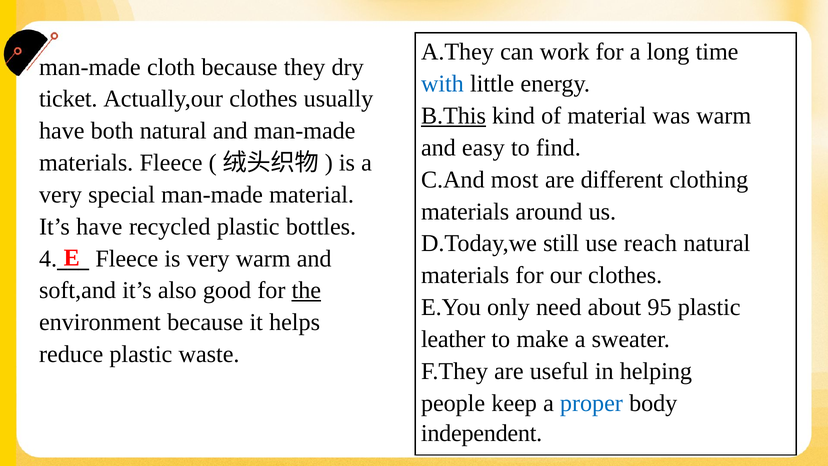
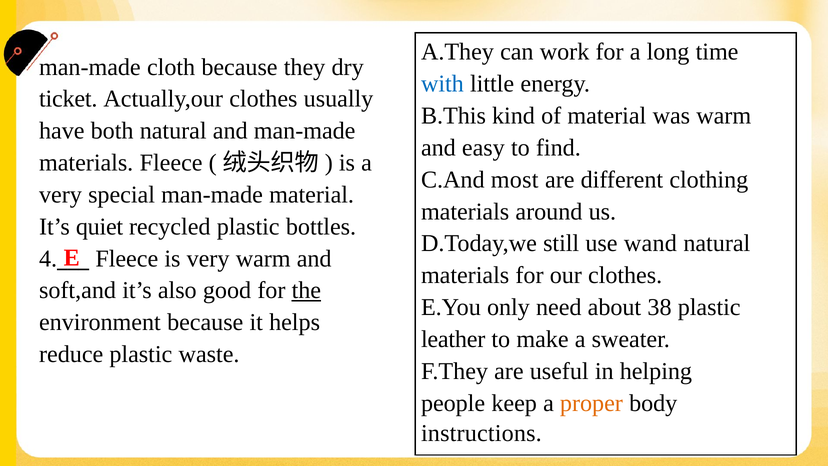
B.This underline: present -> none (453, 116)
It’s have: have -> quiet (100, 227)
reach: reach -> wand (650, 243)
95: 95 -> 38 (660, 307)
proper colour: blue -> orange (591, 403)
independent: independent -> instructions (481, 433)
